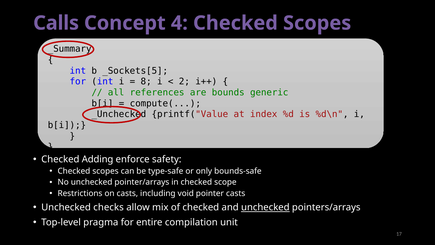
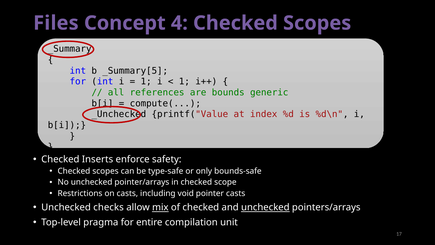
Calls: Calls -> Files (56, 23)
_Sockets[5: _Sockets[5 -> _Summary[5 (135, 71)
8: 8 -> 1 (146, 81)
2: 2 -> 1 (184, 81)
Adding: Adding -> Inserts (98, 159)
mix underline: none -> present (160, 207)
